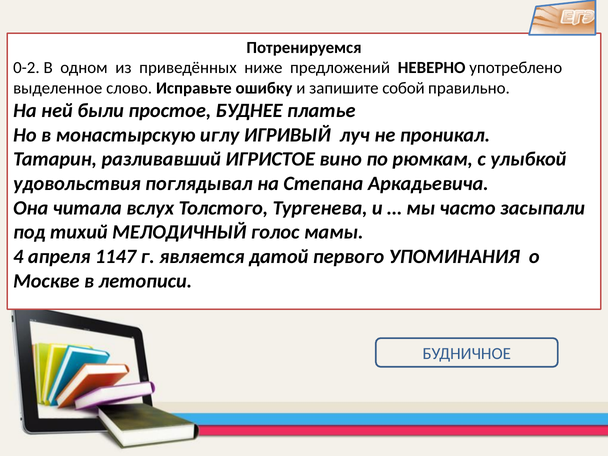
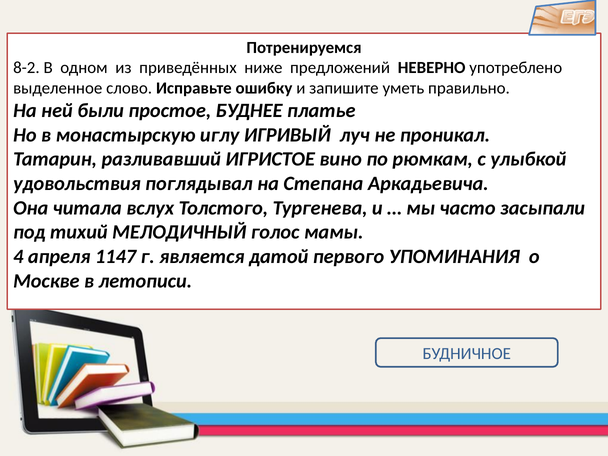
0-2: 0-2 -> 8-2 (26, 68)
собой: собой -> уметь (403, 88)
